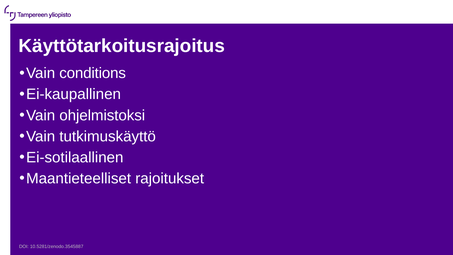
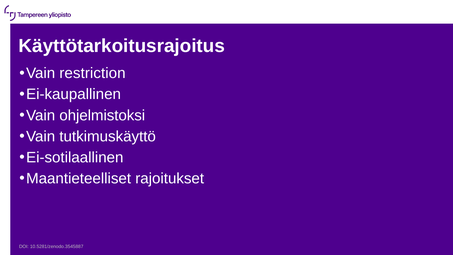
conditions: conditions -> restriction (92, 73)
